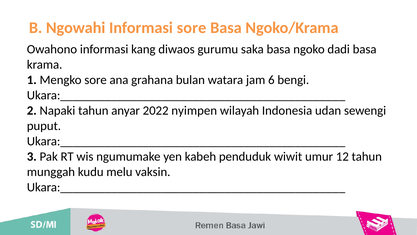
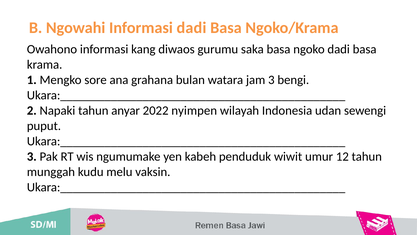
Informasi sore: sore -> dadi (191, 28)
jam 6: 6 -> 3 (271, 80)
